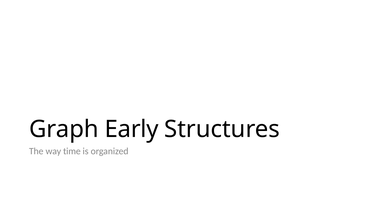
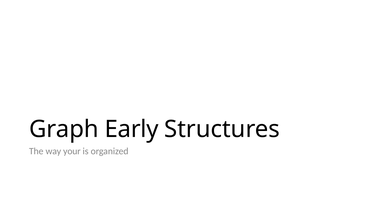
time: time -> your (72, 151)
